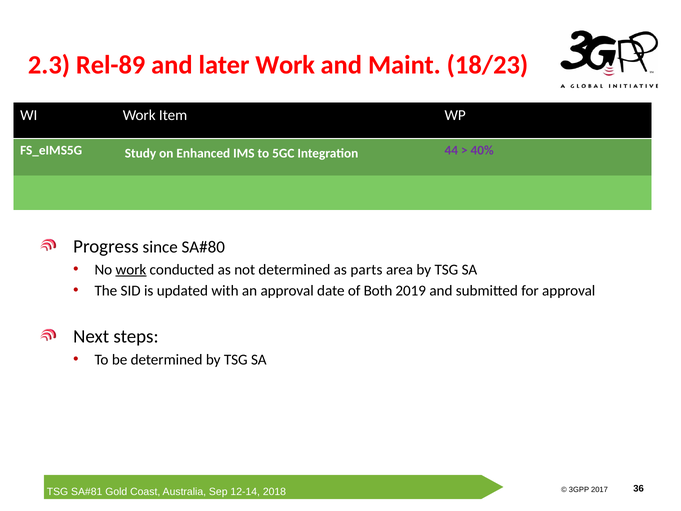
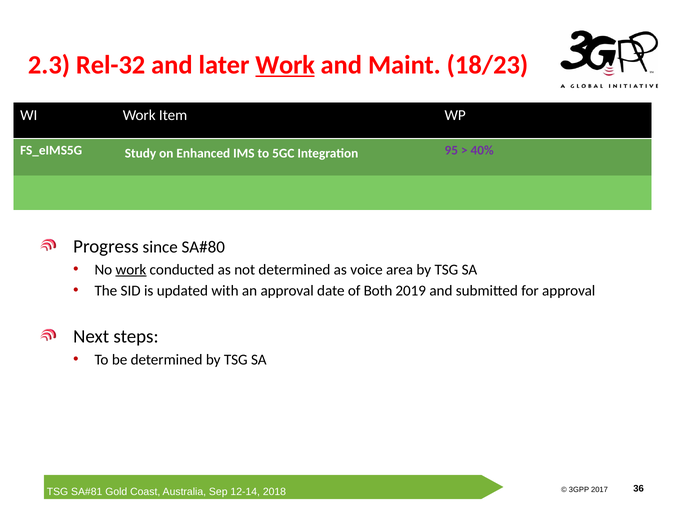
Rel-89: Rel-89 -> Rel-32 (111, 65)
Work underline: none -> present (285, 65)
44: 44 -> 95 (451, 150)
parts: parts -> voice (366, 269)
